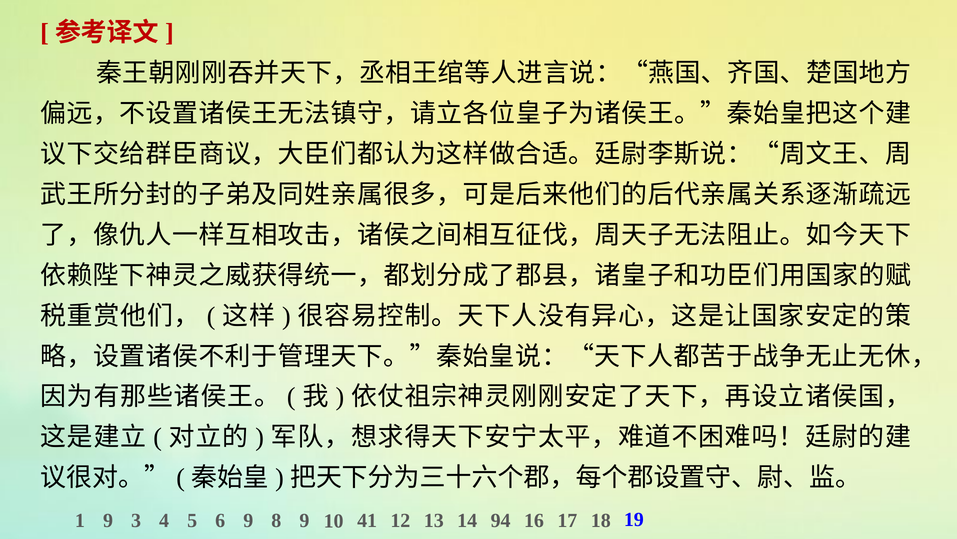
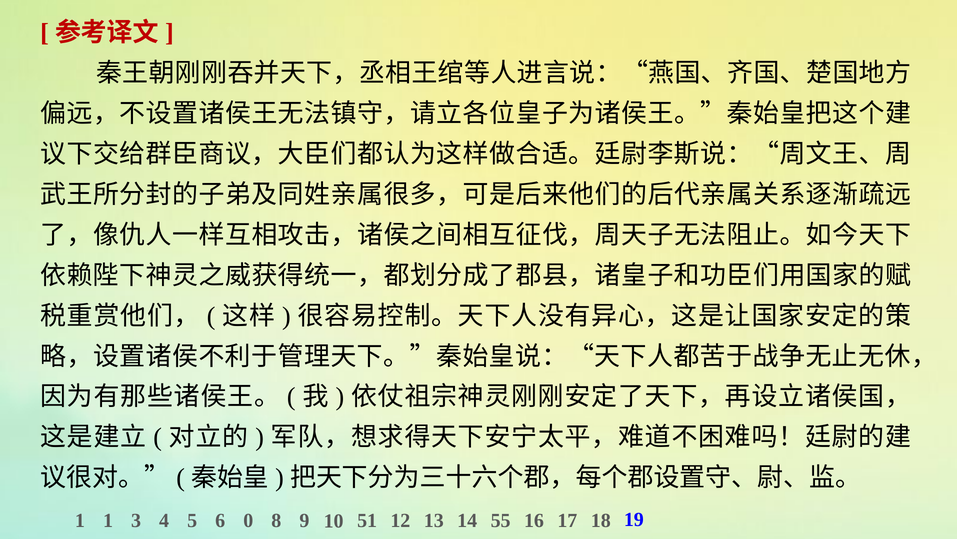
1 9: 9 -> 1 (108, 520)
6 9: 9 -> 0 (248, 520)
41: 41 -> 51 (367, 520)
94: 94 -> 55 (501, 520)
